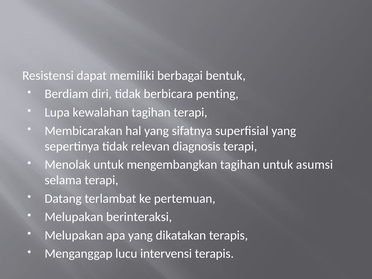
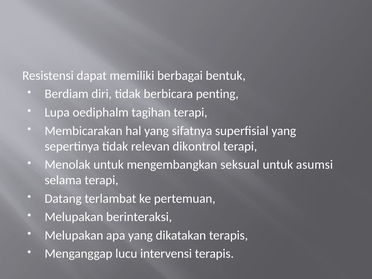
kewalahan: kewalahan -> oediphalm (101, 112)
diagnosis: diagnosis -> dikontrol (196, 146)
mengembangkan tagihan: tagihan -> seksual (240, 165)
